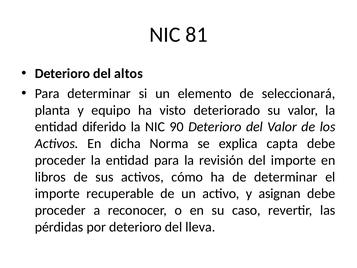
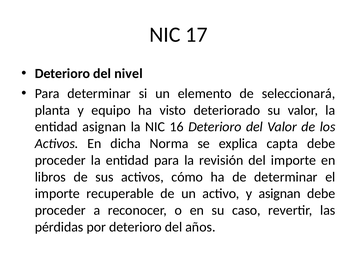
81: 81 -> 17 (197, 35)
altos: altos -> nivel (129, 74)
entidad diferido: diferido -> asignan (104, 127)
90: 90 -> 16 (177, 127)
lleva: lleva -> años (200, 227)
